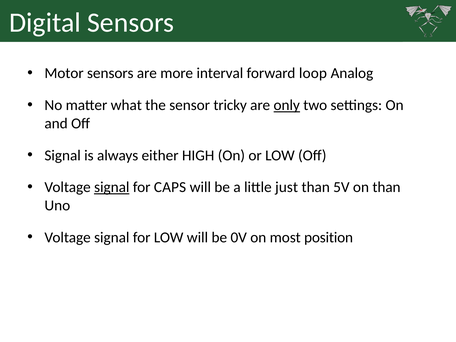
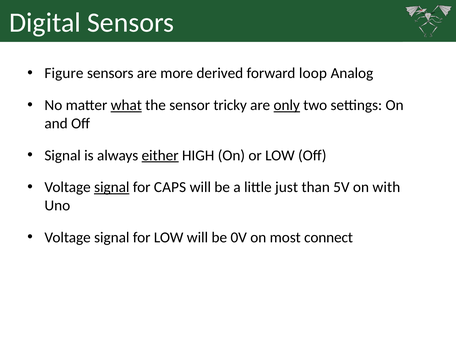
Motor: Motor -> Figure (64, 73)
interval: interval -> derived (220, 73)
what underline: none -> present (126, 105)
either underline: none -> present (160, 155)
on than: than -> with (386, 187)
position: position -> connect (329, 237)
